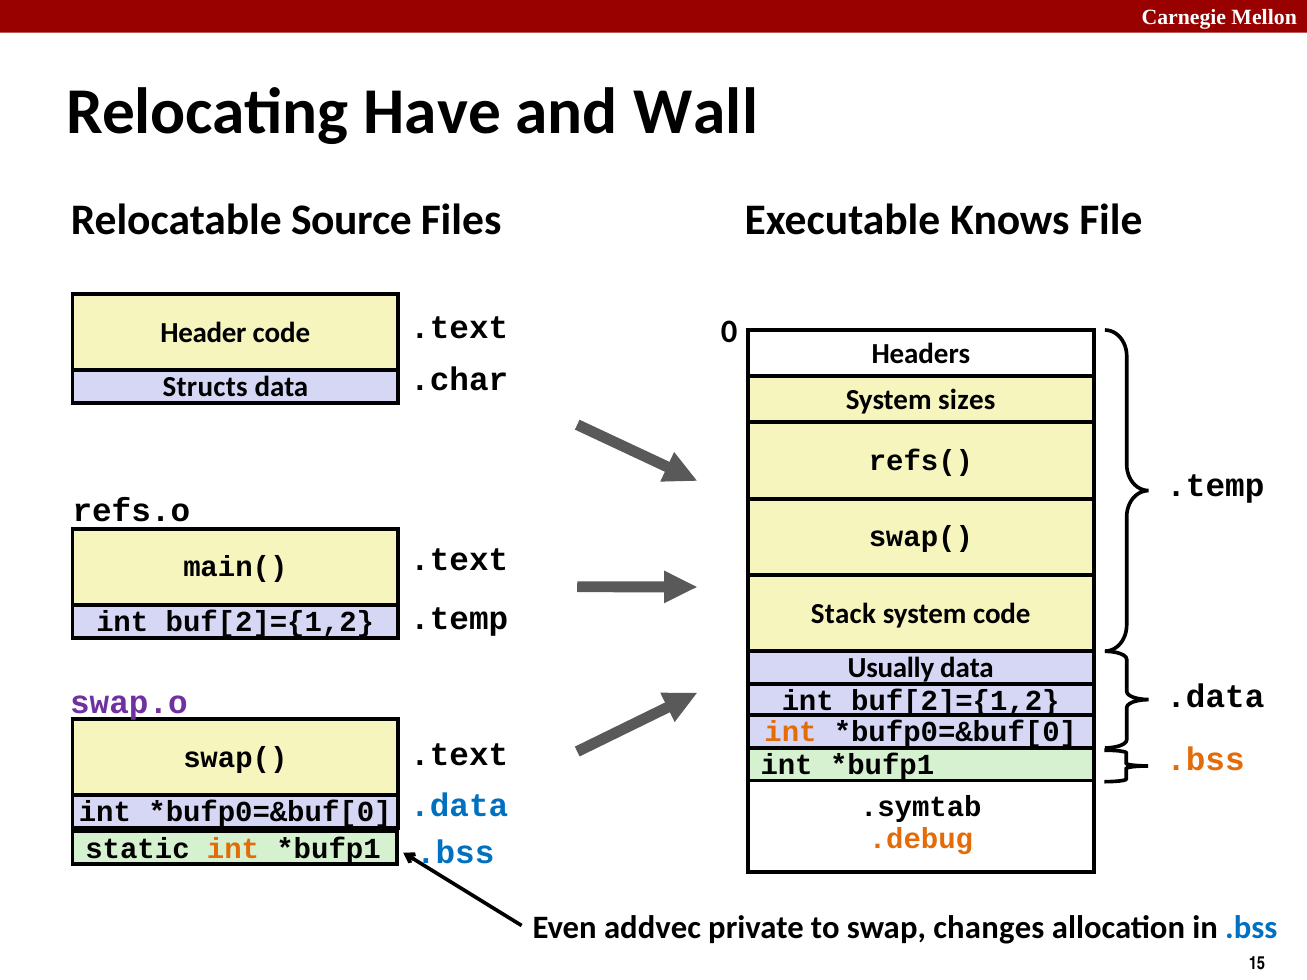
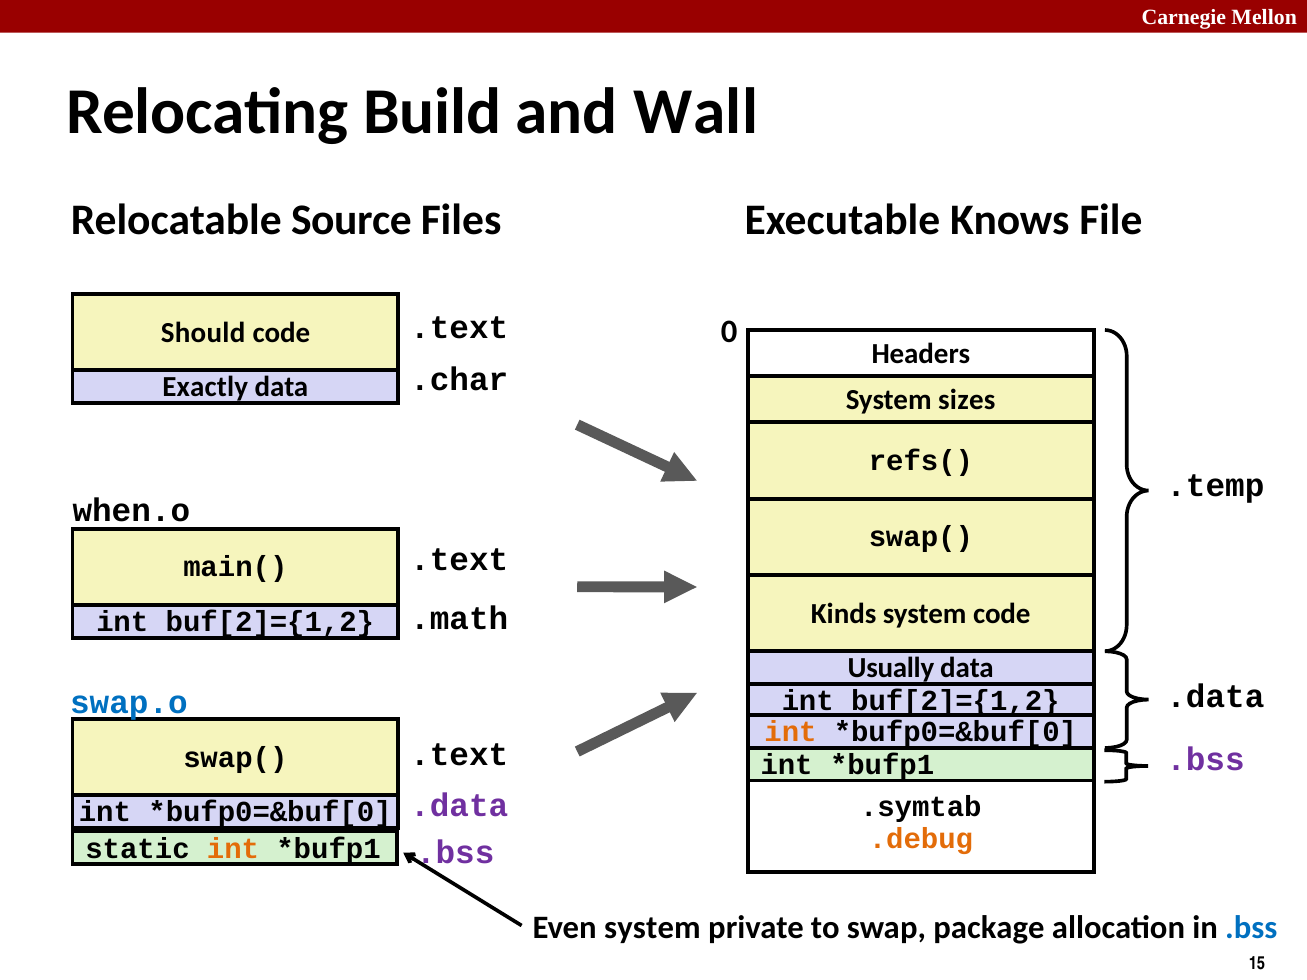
Have: Have -> Build (432, 112)
Header: Header -> Should (203, 333)
Structs: Structs -> Exactly (205, 387)
refs.o: refs.o -> when.o (131, 511)
Stack: Stack -> Kinds (844, 614)
.temp: .temp -> .math (459, 619)
swap.o colour: purple -> blue (129, 703)
.bss colour: orange -> purple (1205, 760)
.data colour: blue -> purple (459, 806)
.bss colour: blue -> purple (455, 853)
Even addvec: addvec -> system (652, 928)
changes: changes -> package (989, 928)
